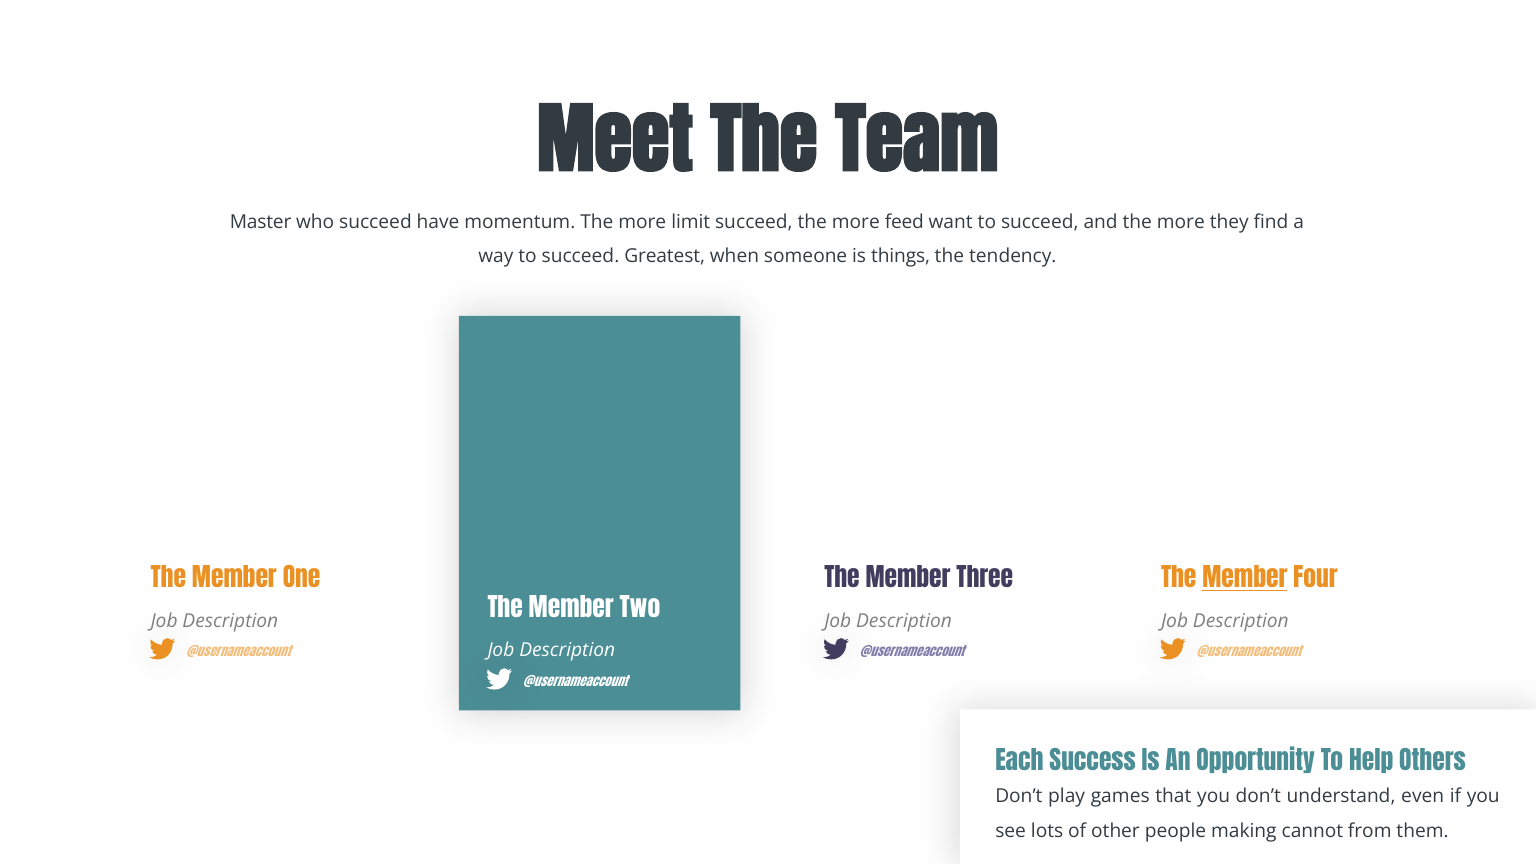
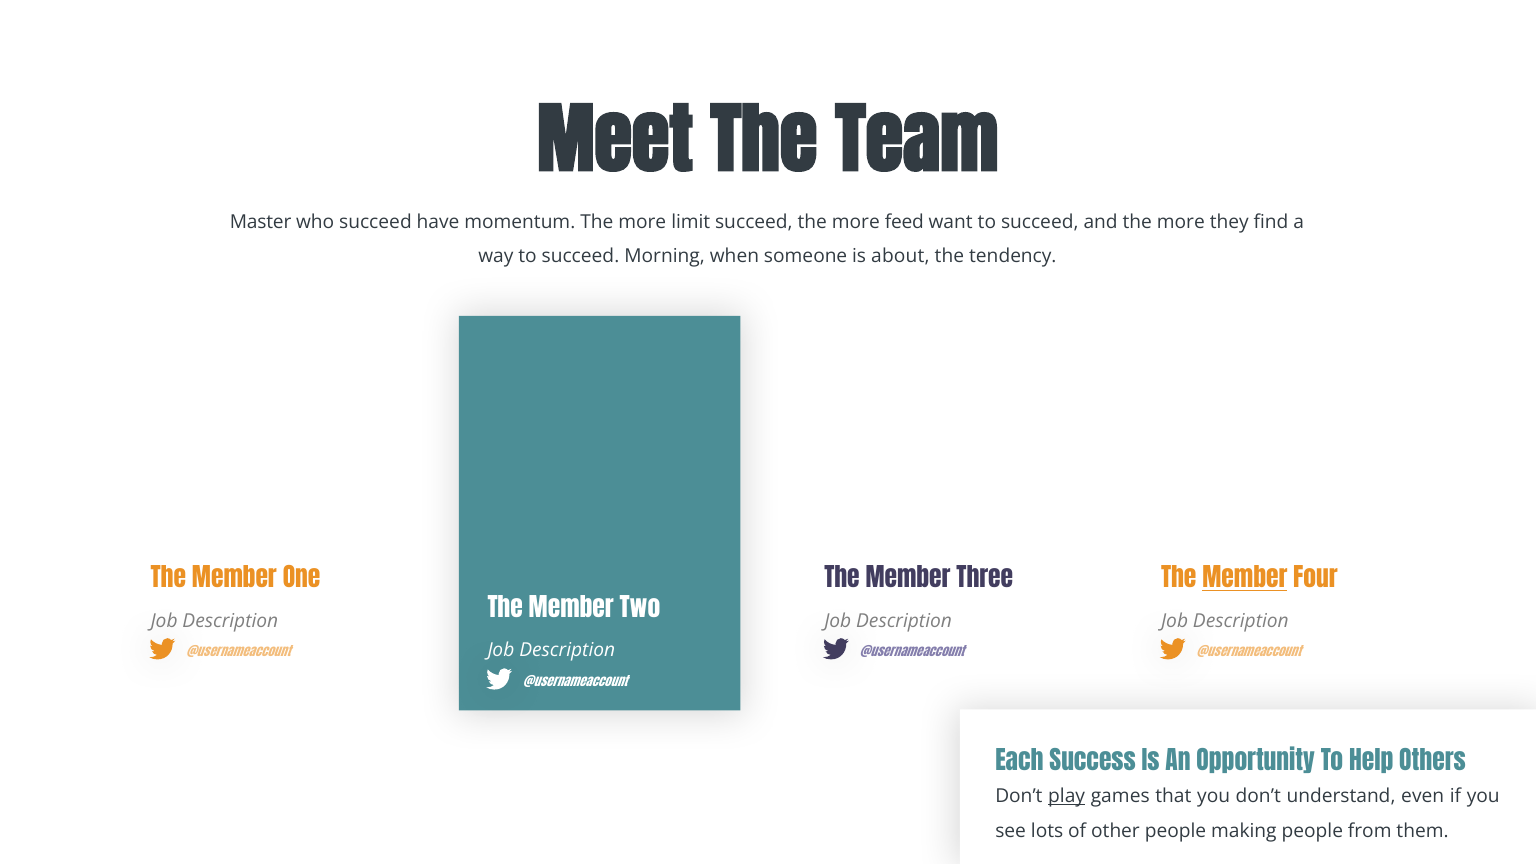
Greatest: Greatest -> Morning (665, 256)
things: things -> about (900, 256)
play underline: none -> present (1067, 796)
making cannot: cannot -> people (1312, 831)
